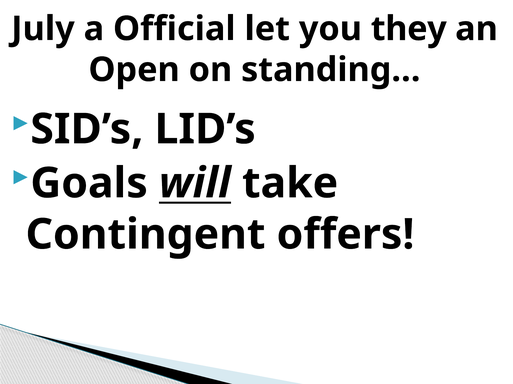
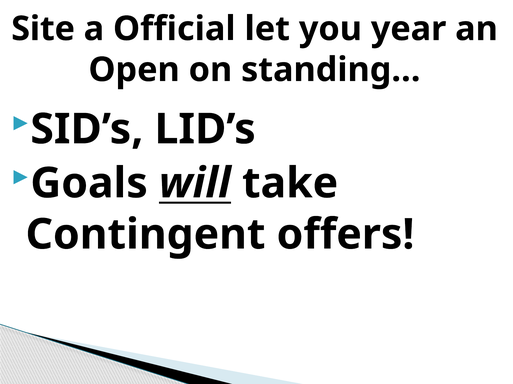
July: July -> Site (43, 29)
they: they -> year (409, 29)
